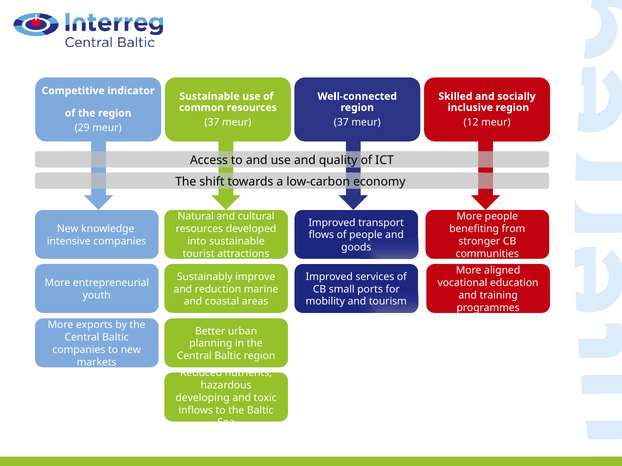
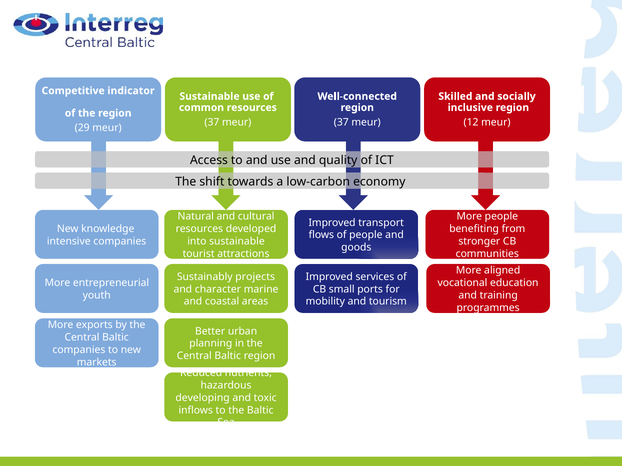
improve: improve -> projects (255, 277)
reduction: reduction -> character (218, 289)
